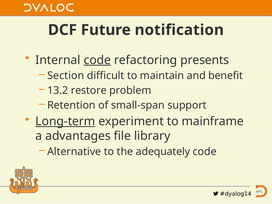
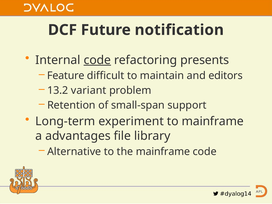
Section: Section -> Feature (66, 76)
benefit: benefit -> editors (226, 76)
restore: restore -> variant (89, 90)
Long-term underline: present -> none (65, 121)
the adequately: adequately -> mainframe (163, 152)
